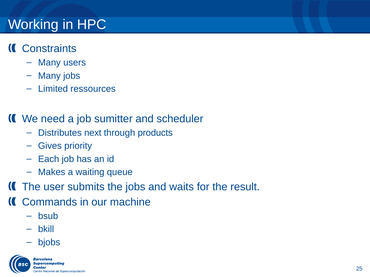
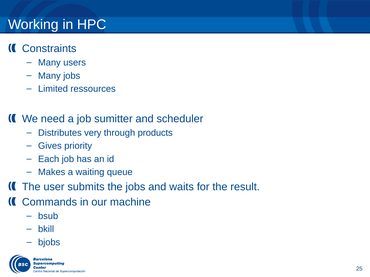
next: next -> very (93, 133)
